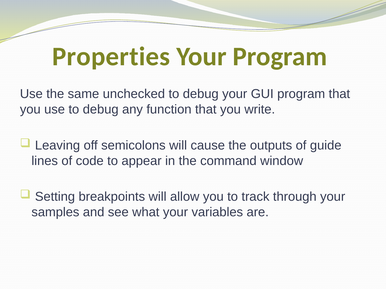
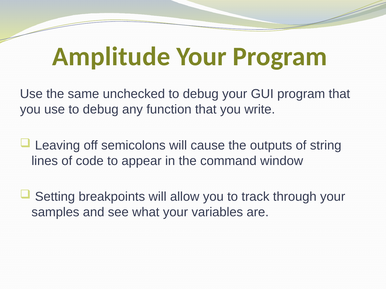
Properties: Properties -> Amplitude (111, 57)
guide: guide -> string (326, 146)
